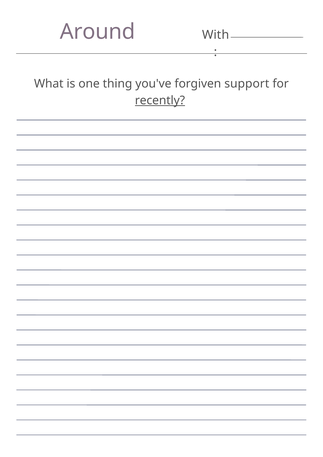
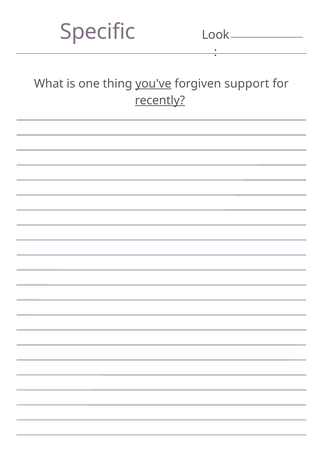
Around: Around -> Specific (98, 32)
With: With -> Look (216, 35)
you've underline: none -> present (153, 84)
